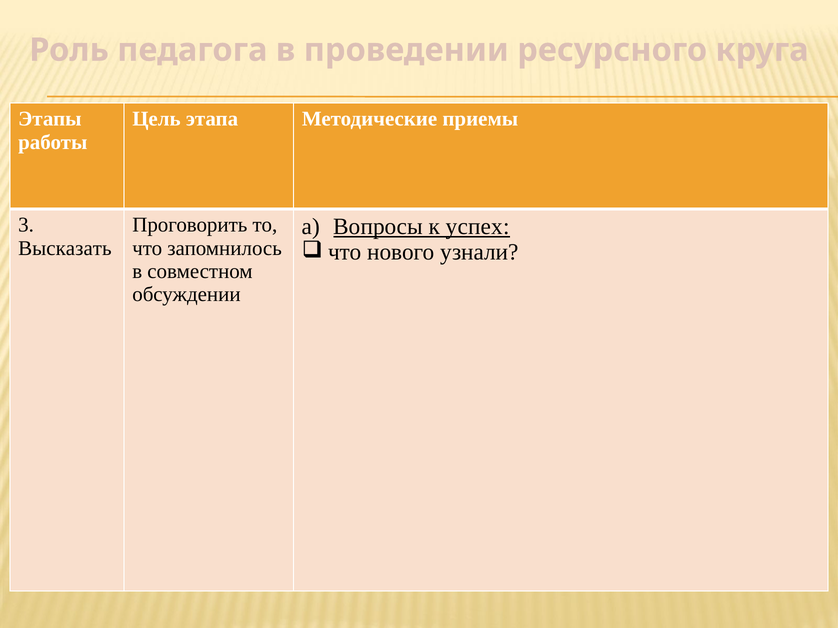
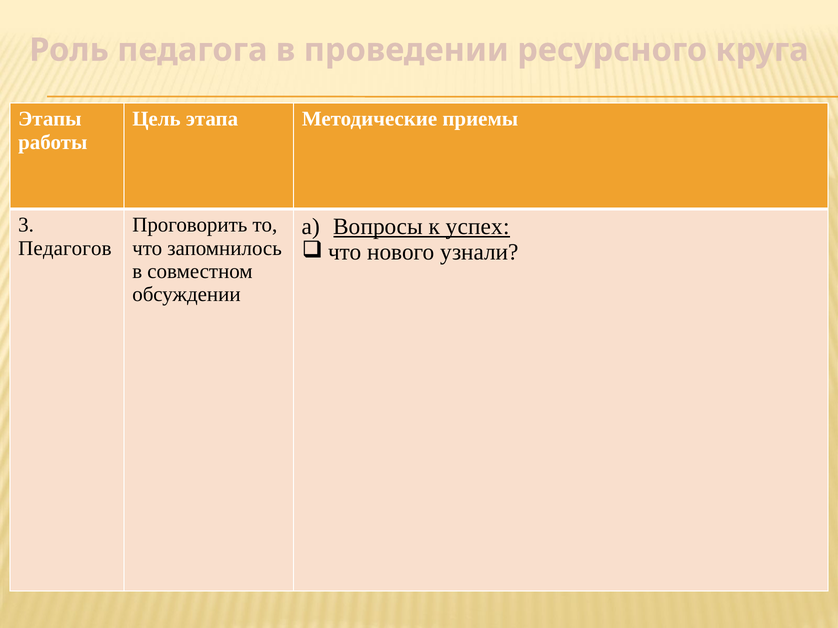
Высказать: Высказать -> Педагогов (65, 248)
